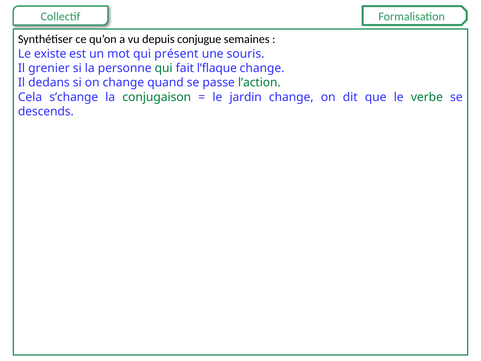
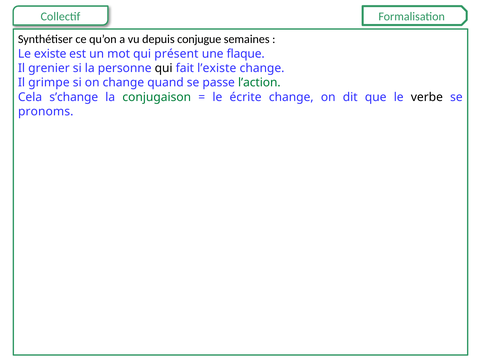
souris: souris -> flaque (246, 54)
qui colour: green -> black (164, 68)
l’flaque: l’flaque -> l’existe (217, 68)
dedans: dedans -> grimpe (49, 83)
jardin: jardin -> écrite (246, 97)
verbe colour: green -> black (427, 97)
descends: descends -> pronoms (46, 111)
